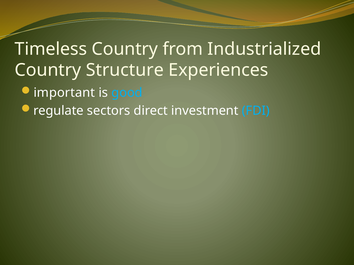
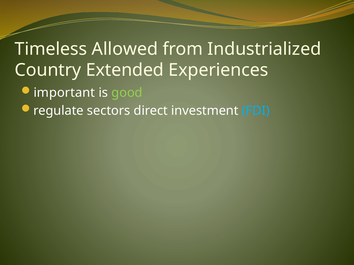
Timeless Country: Country -> Allowed (125, 49)
Structure: Structure -> Extended (125, 70)
good colour: light blue -> light green (127, 93)
